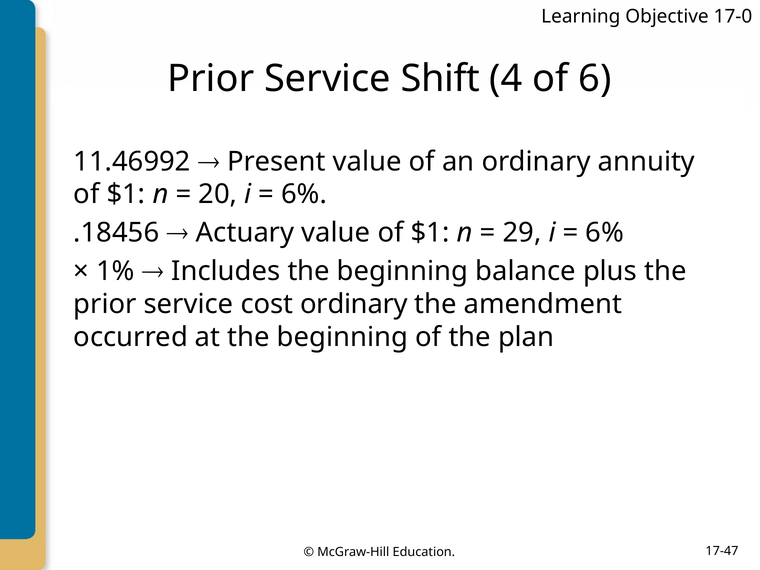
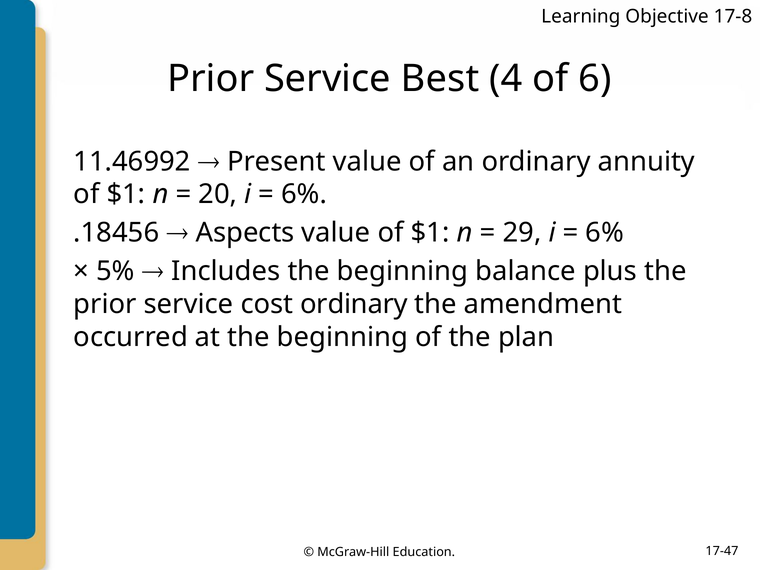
17-0: 17-0 -> 17-8 (733, 16)
Shift: Shift -> Best (440, 79)
Actuary: Actuary -> Aspects (245, 233)
1%: 1% -> 5% (115, 271)
